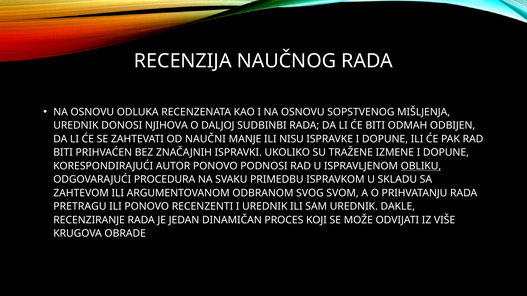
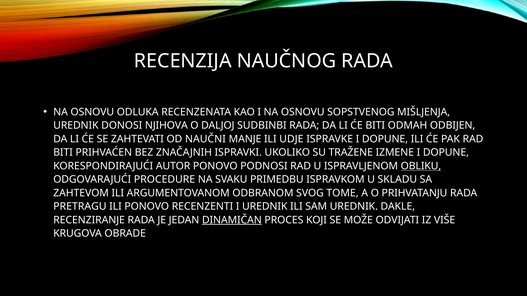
NISU: NISU -> UDJE (291, 139)
PROCEDURA: PROCEDURA -> PROCEDURE (165, 180)
SVOM: SVOM -> TOME (342, 193)
DINAMIČAN underline: none -> present (232, 220)
